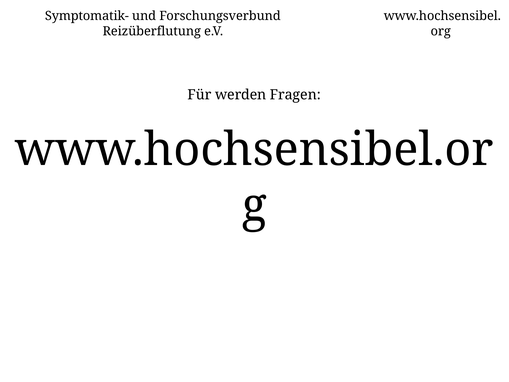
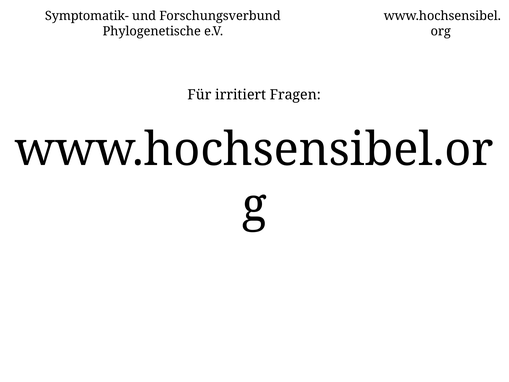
Reizüberflutung: Reizüberflutung -> Phylogenetische (152, 31)
werden: werden -> irritiert (241, 95)
